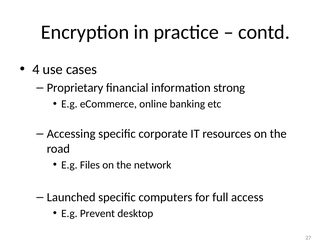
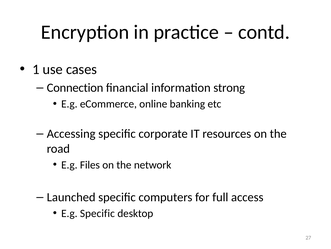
4: 4 -> 1 (36, 69)
Proprietary: Proprietary -> Connection (75, 88)
E.g Prevent: Prevent -> Specific (97, 213)
